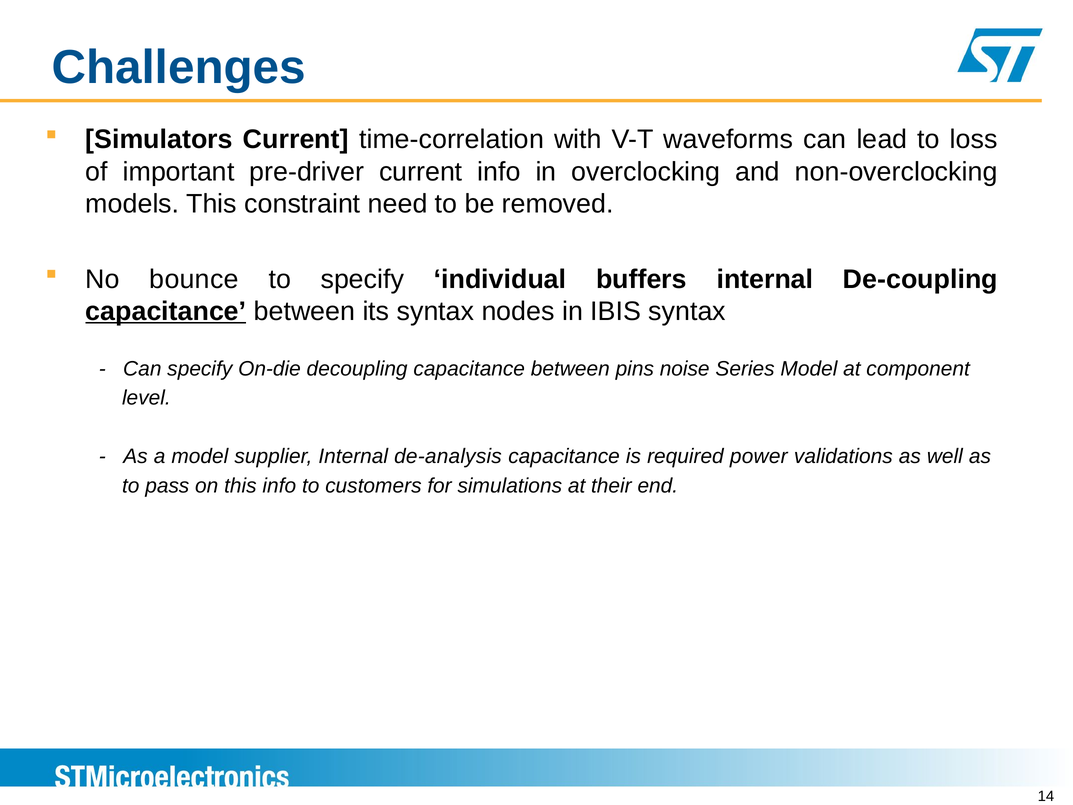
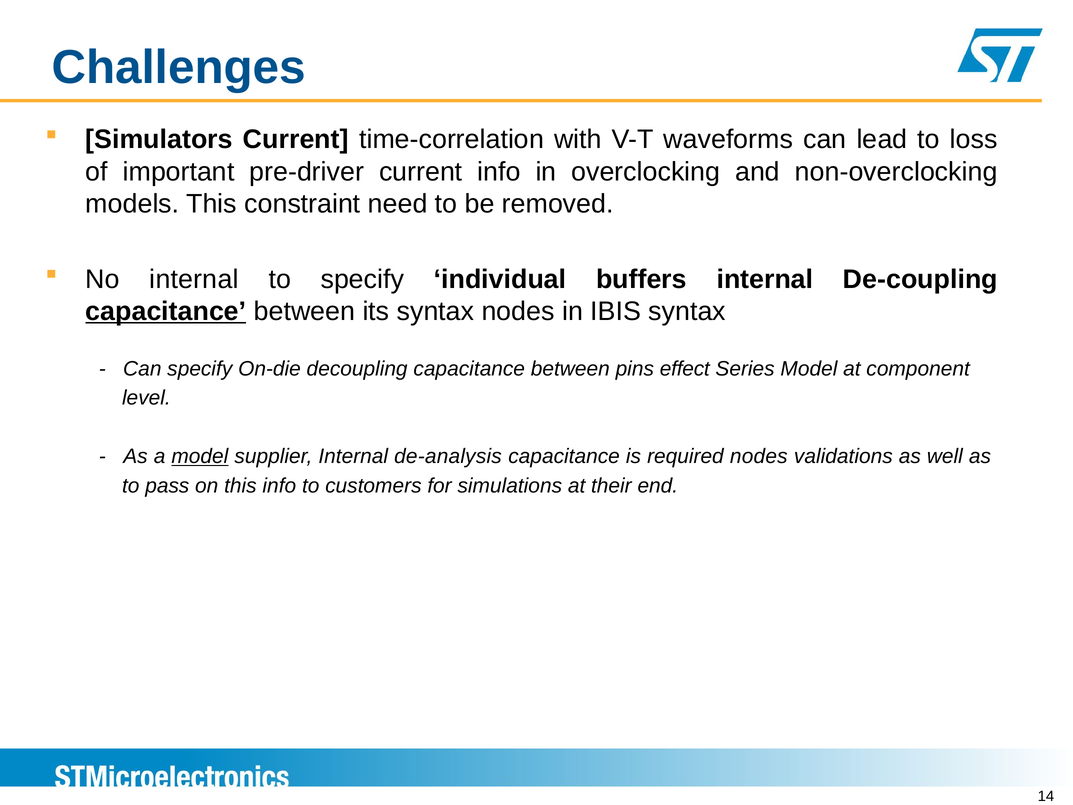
No bounce: bounce -> internal (194, 279)
noise: noise -> effect (685, 369)
model underline: none -> present (200, 456)
required power: power -> nodes (759, 456)
